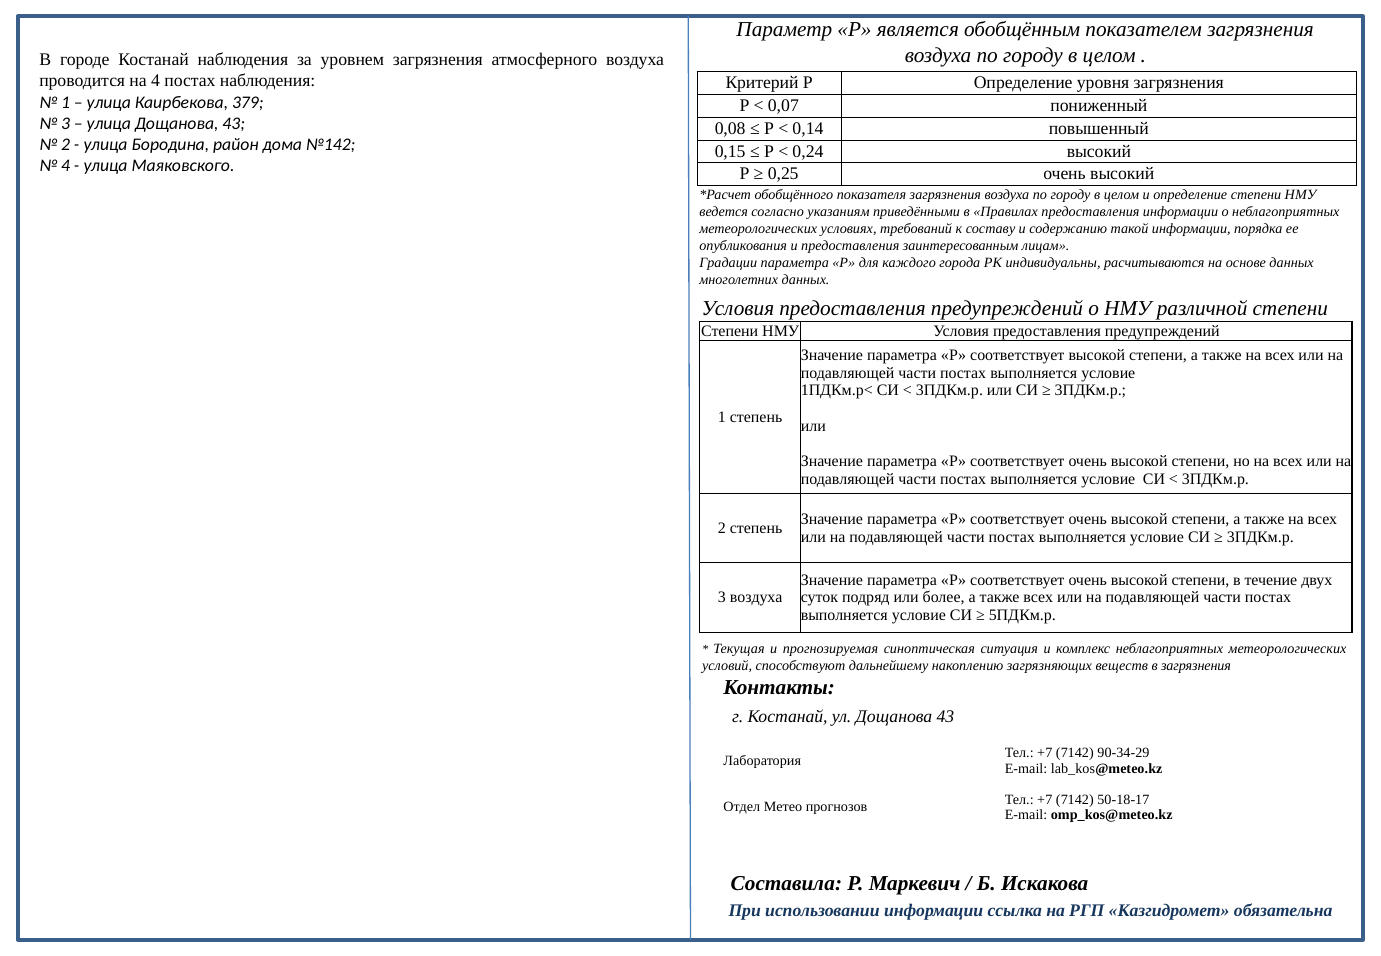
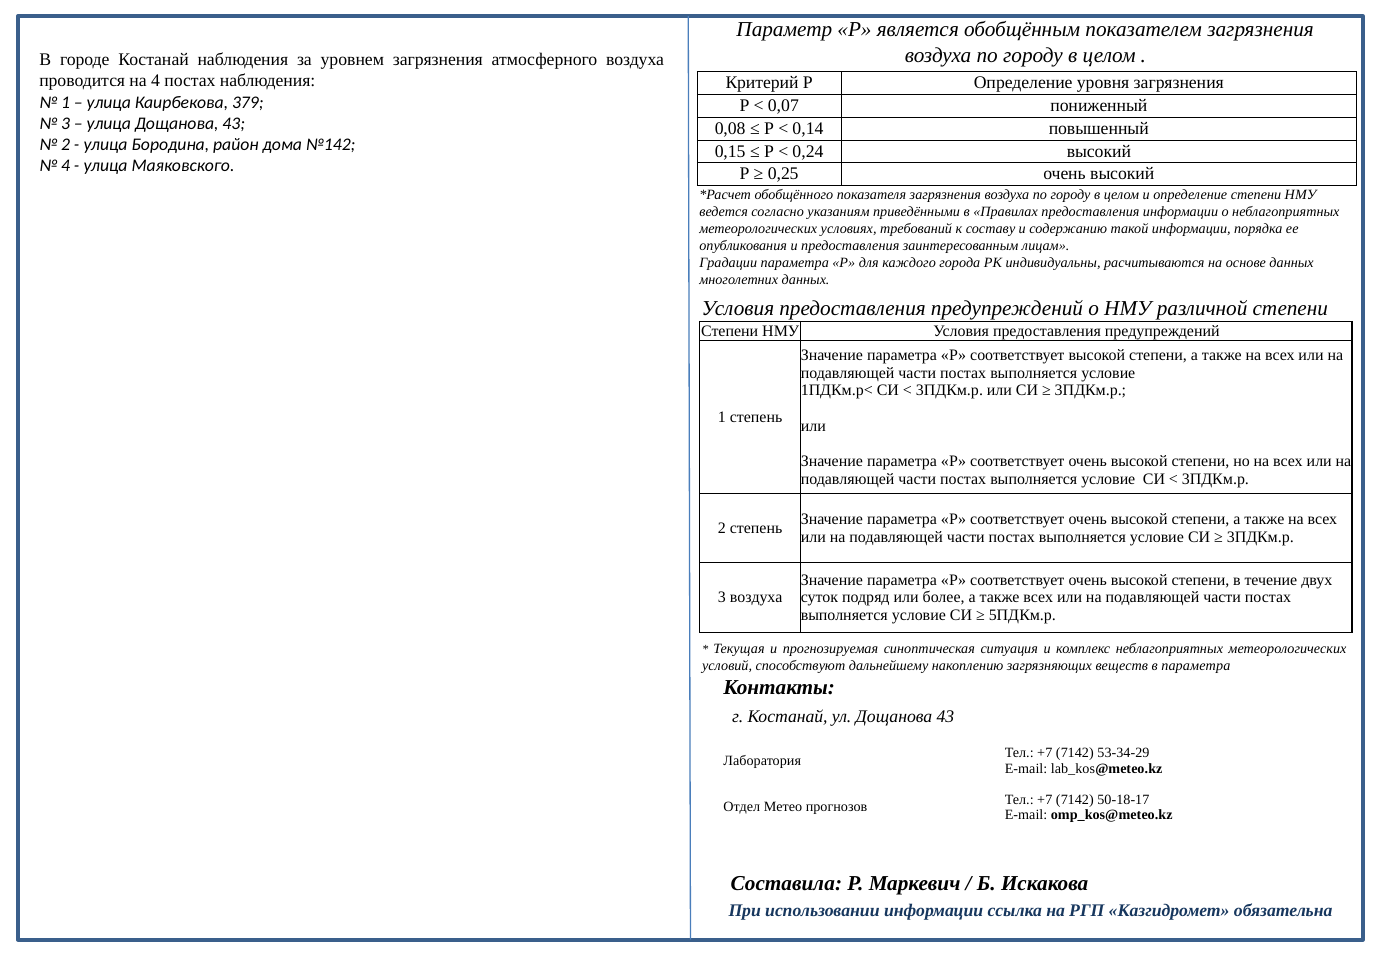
в загрязнения: загрязнения -> параметра (1196, 666)
90-34-29: 90-34-29 -> 53-34-29 (1123, 753)
